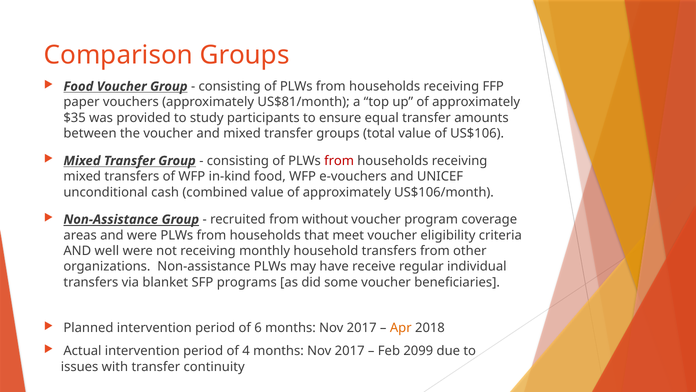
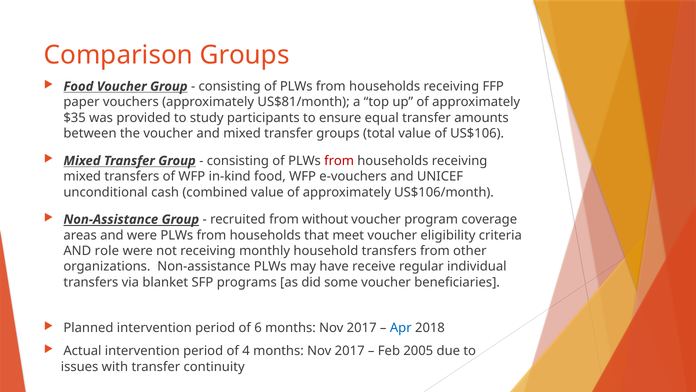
well: well -> role (107, 251)
Apr colour: orange -> blue (401, 328)
2099: 2099 -> 2005 (418, 351)
